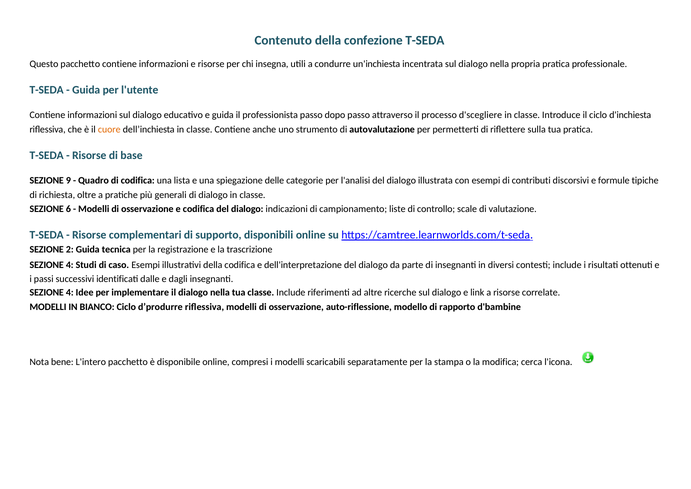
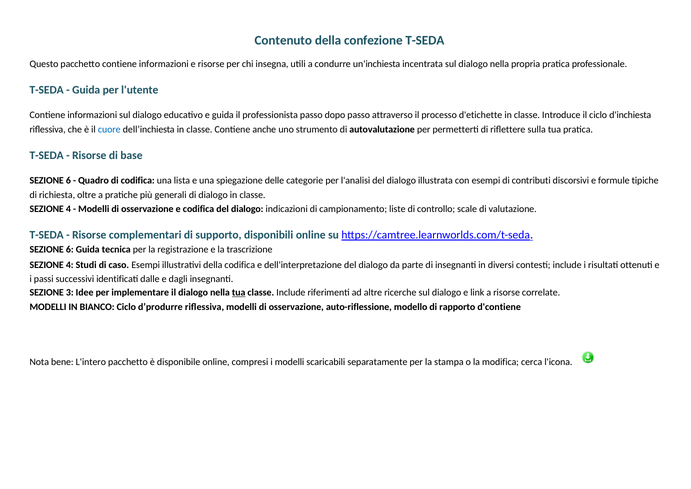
d'scegliere: d'scegliere -> d'etichette (481, 115)
cuore colour: orange -> blue (109, 129)
9: 9 -> 6 (68, 181)
6: 6 -> 4 (68, 209)
2: 2 -> 6 (70, 249)
4: 4 -> 3 (70, 292)
tua underline: none -> present (239, 292)
d'bambine: d'bambine -> d'contiene (499, 307)
